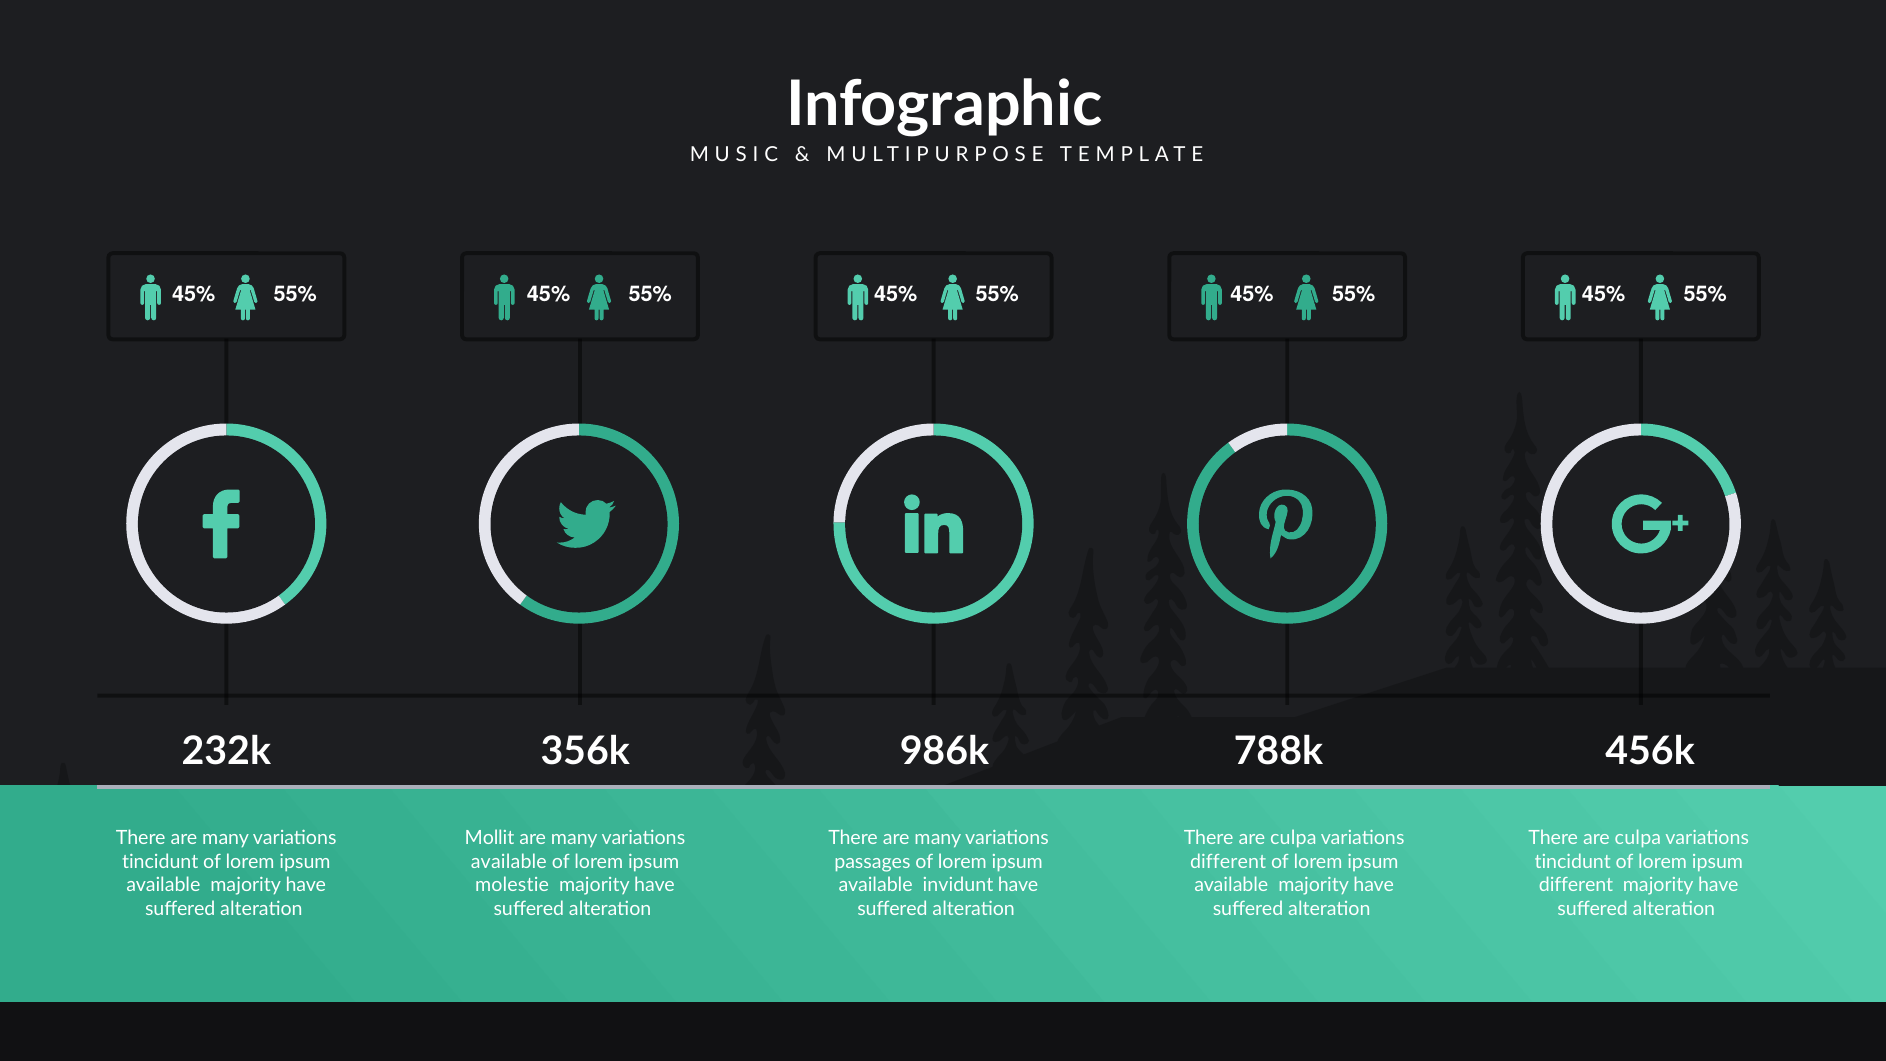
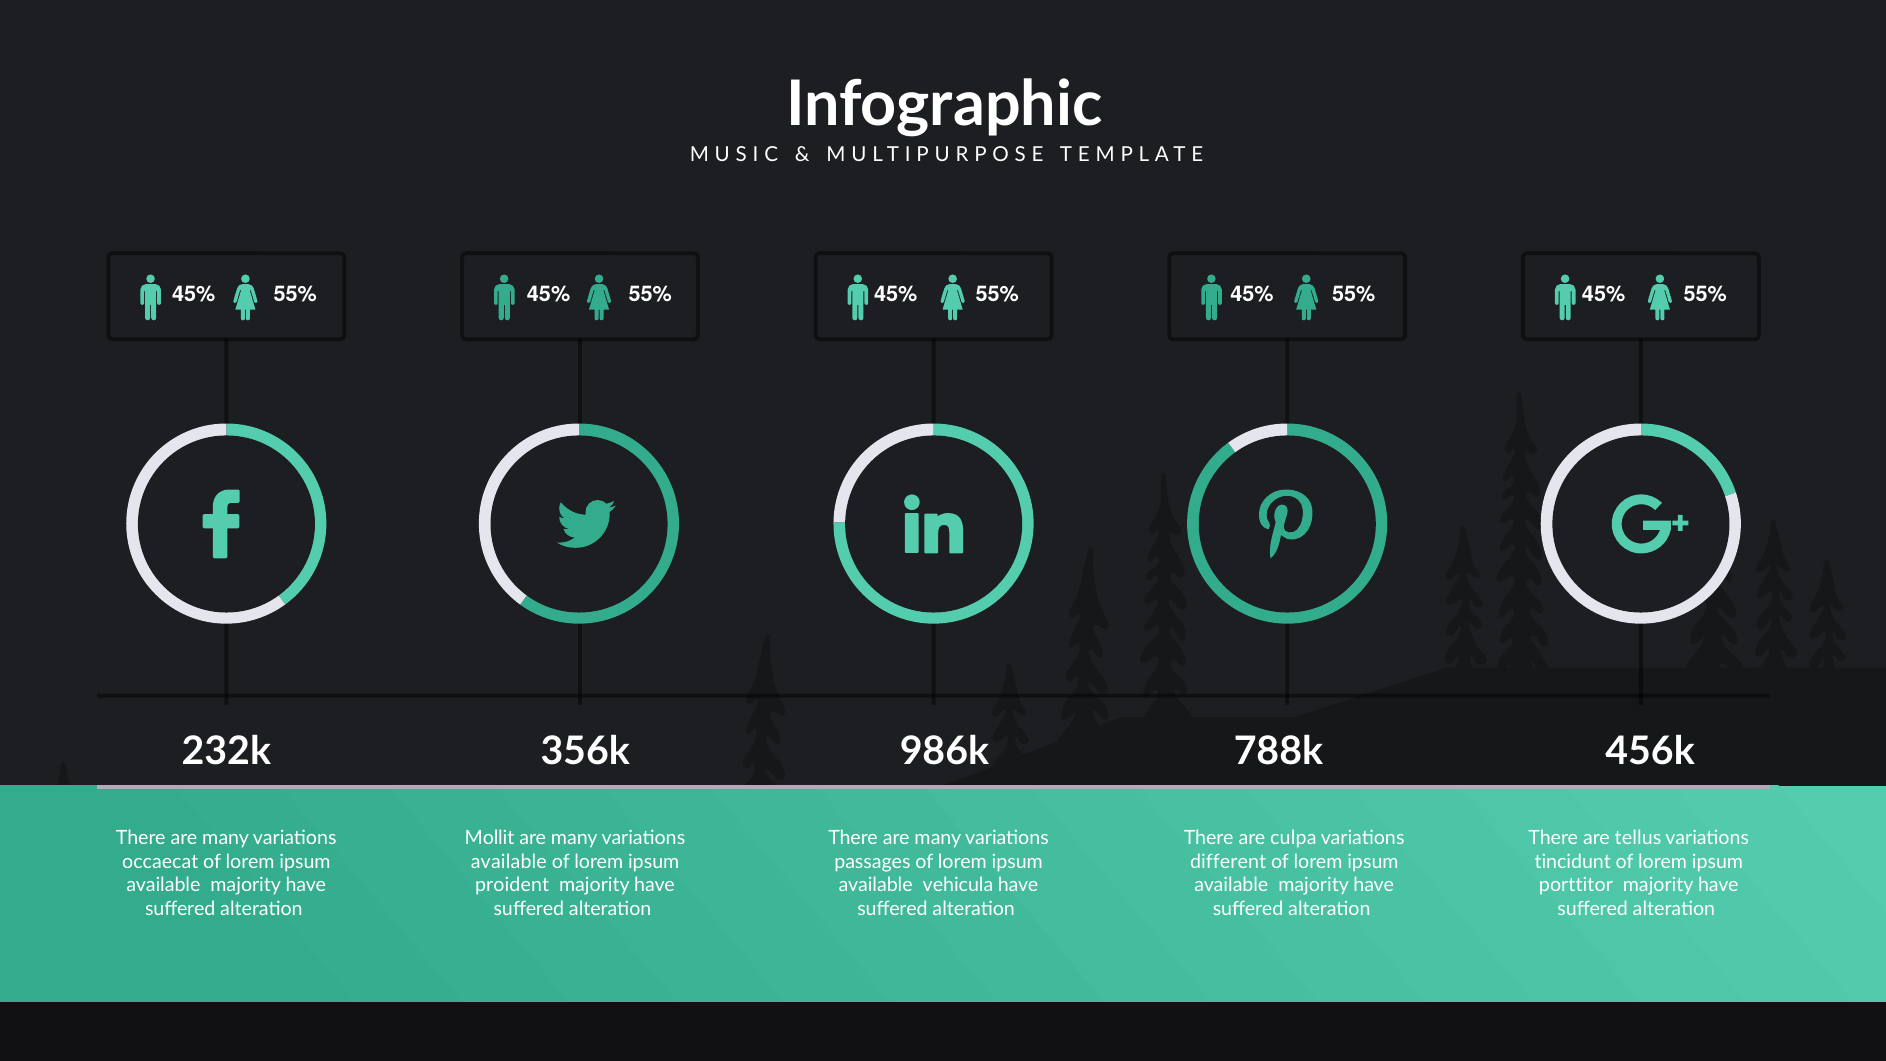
culpa: culpa -> tellus (1638, 838)
tincidunt: tincidunt -> occaecat (160, 861)
molestie: molestie -> proident (512, 885)
invidunt: invidunt -> vehicula (958, 885)
different: different -> porttitor (1576, 885)
